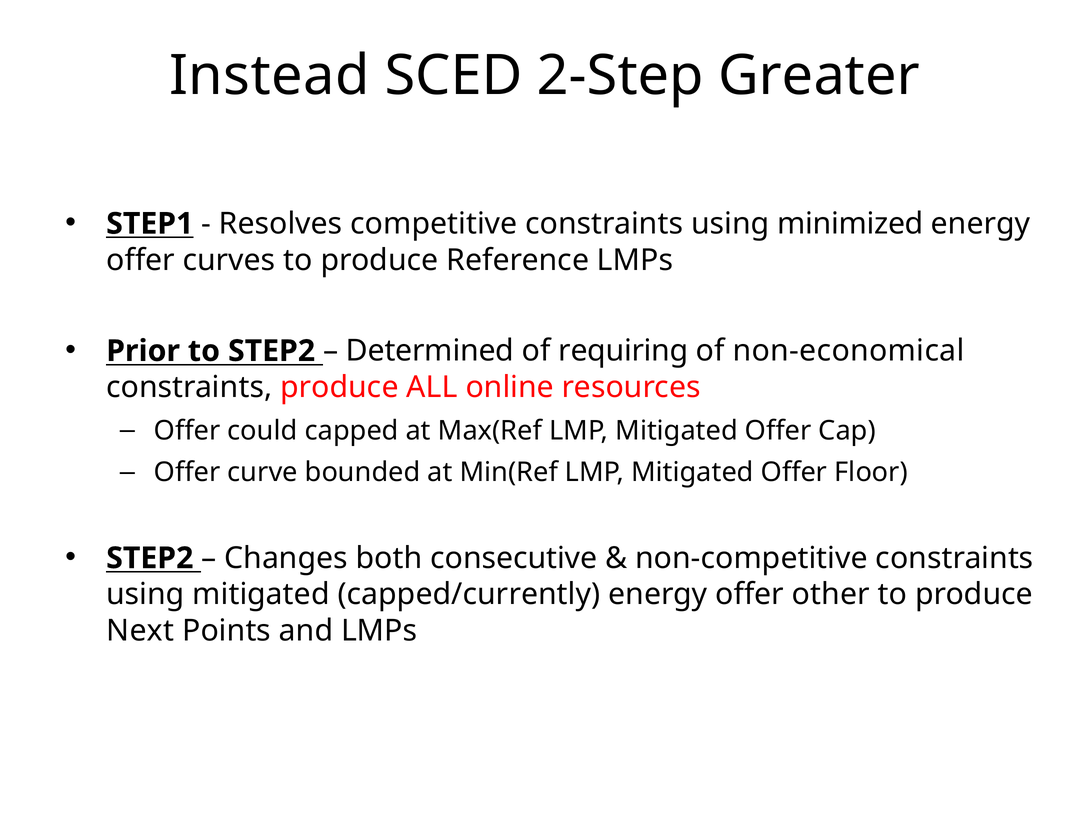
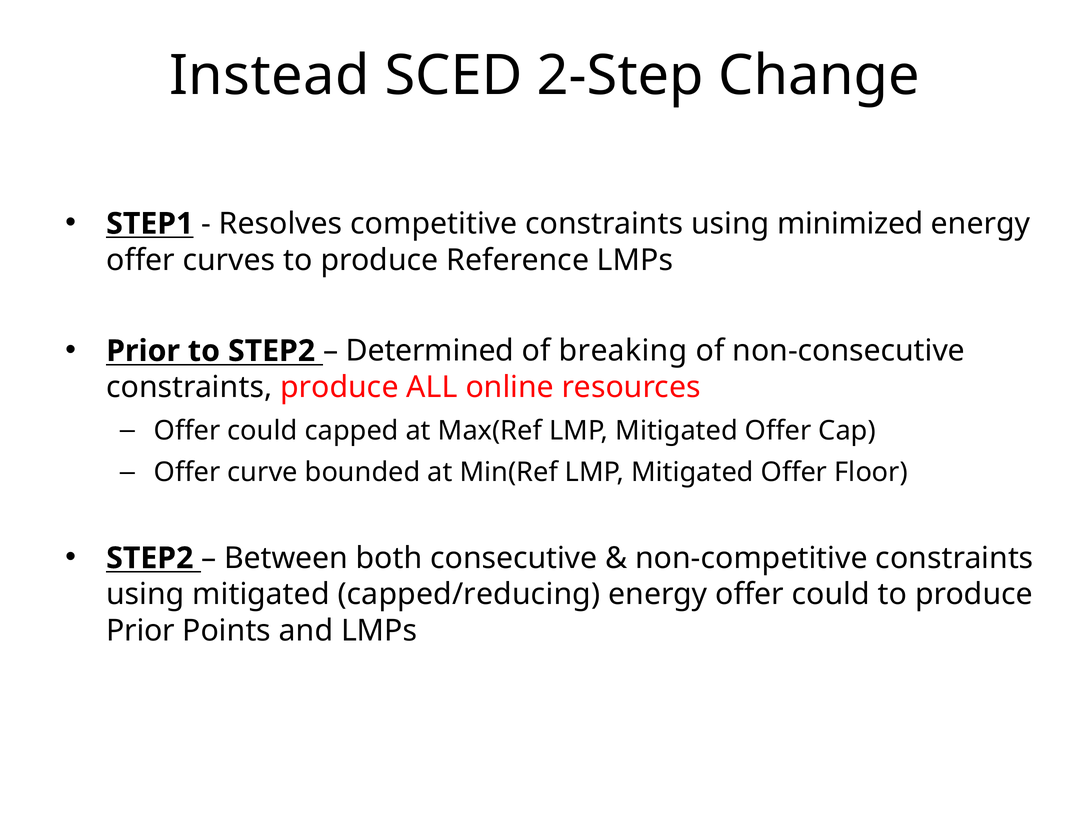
Greater: Greater -> Change (819, 76)
requiring: requiring -> breaking (623, 351)
non-economical: non-economical -> non-consecutive (849, 351)
Changes: Changes -> Between (286, 558)
capped/currently: capped/currently -> capped/reducing (469, 594)
energy offer other: other -> could (831, 594)
Next: Next -> Prior (140, 631)
